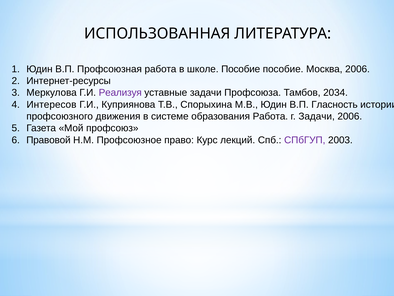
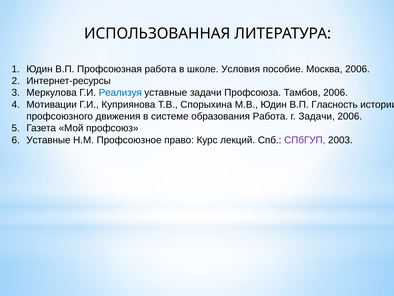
школе Пособие: Пособие -> Условия (241, 69)
Реализуя colour: purple -> blue (120, 93)
Тамбов 2034: 2034 -> 2006 (336, 93)
Интересов: Интересов -> Мотивации (52, 104)
Правовой: Правовой -> Уставные (48, 140)
